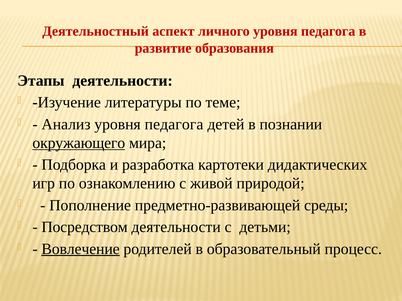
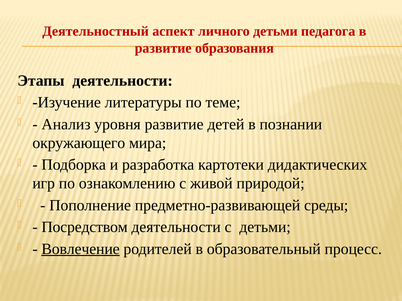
личного уровня: уровня -> детьми (275, 31)
Анализ уровня педагога: педагога -> развитие (174, 124)
окружающего underline: present -> none (79, 143)
